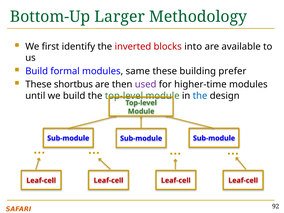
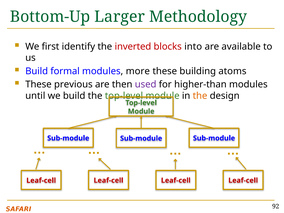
same: same -> more (138, 71)
prefer: prefer -> atoms (232, 71)
shortbus: shortbus -> previous (73, 84)
higher-time: higher-time -> higher-than (200, 84)
the colour: blue -> orange (200, 96)
